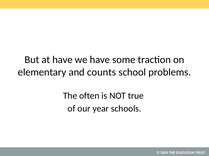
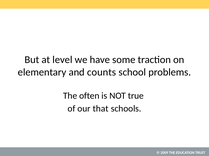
at have: have -> level (62, 60)
year: year -> that (101, 109)
